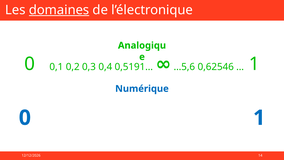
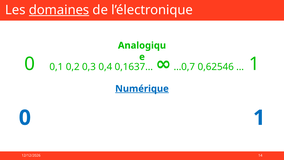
0,5191…: 0,5191… -> 0,1637… (134, 67)
…5,6: …5,6 -> …0,7 (184, 67)
Numérique underline: none -> present (142, 89)
